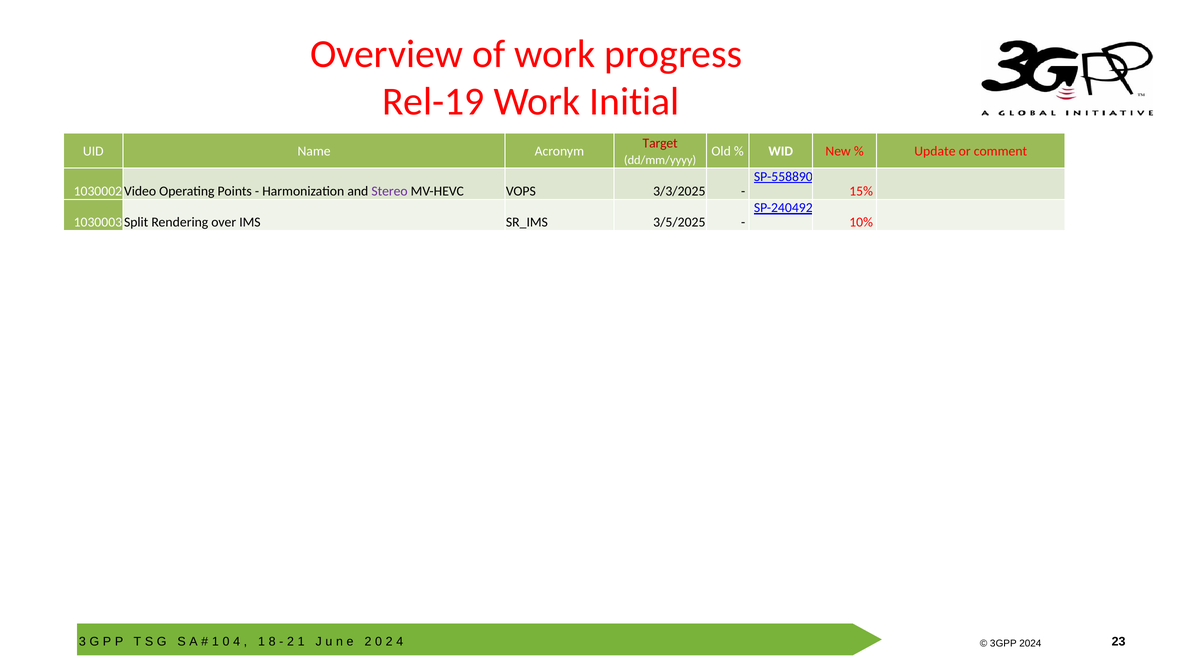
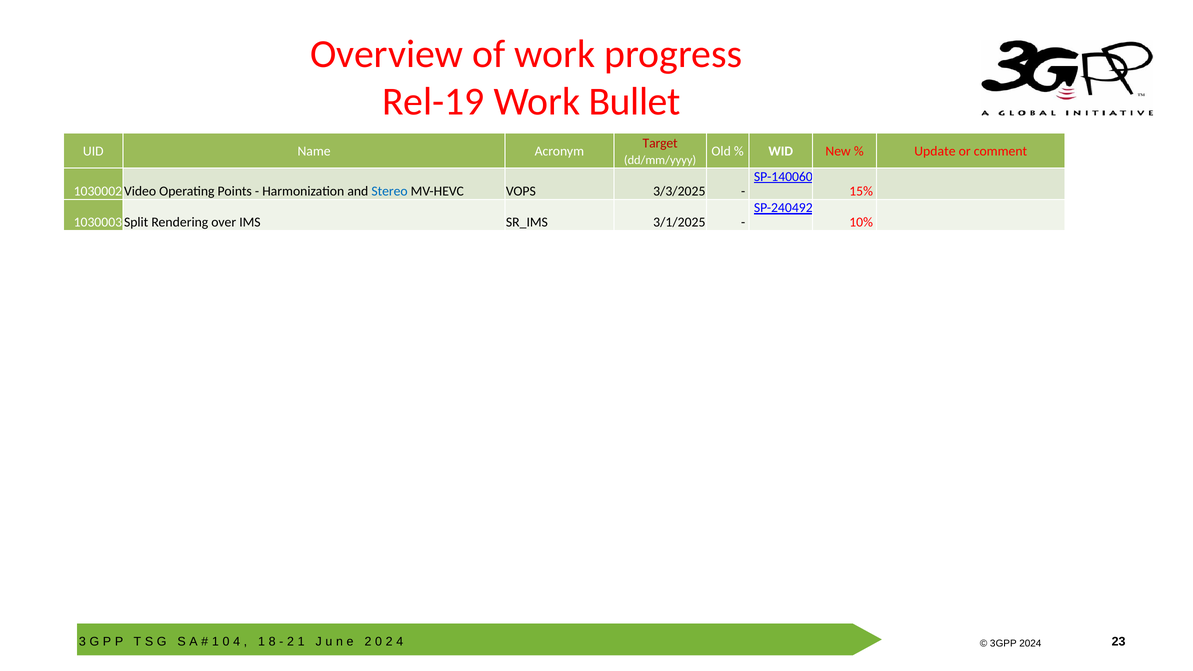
Initial: Initial -> Bullet (635, 102)
SP-558890: SP-558890 -> SP-140060 (783, 177)
Stereo colour: purple -> blue (390, 191)
3/5/2025: 3/5/2025 -> 3/1/2025 (679, 222)
